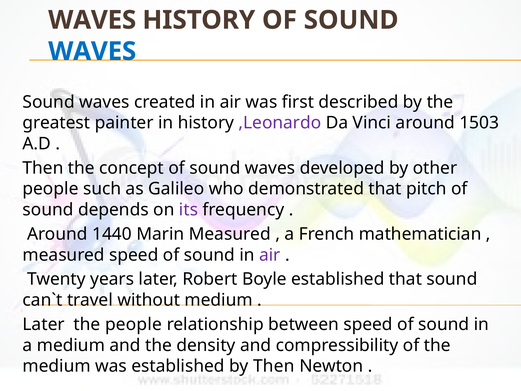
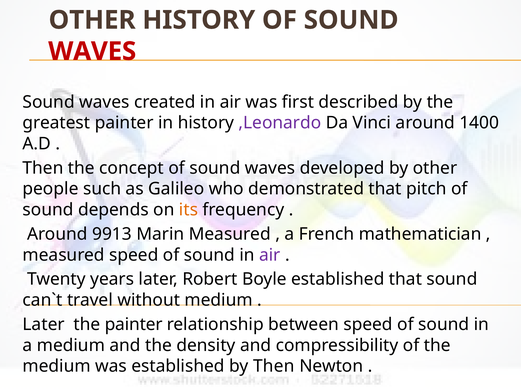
WAVES: WAVES -> OTHER (92, 20)
WAVES colour: blue -> red (92, 51)
1503: 1503 -> 1400 (479, 123)
its colour: purple -> orange (188, 210)
1440: 1440 -> 9913 (112, 234)
the people: people -> painter (134, 324)
